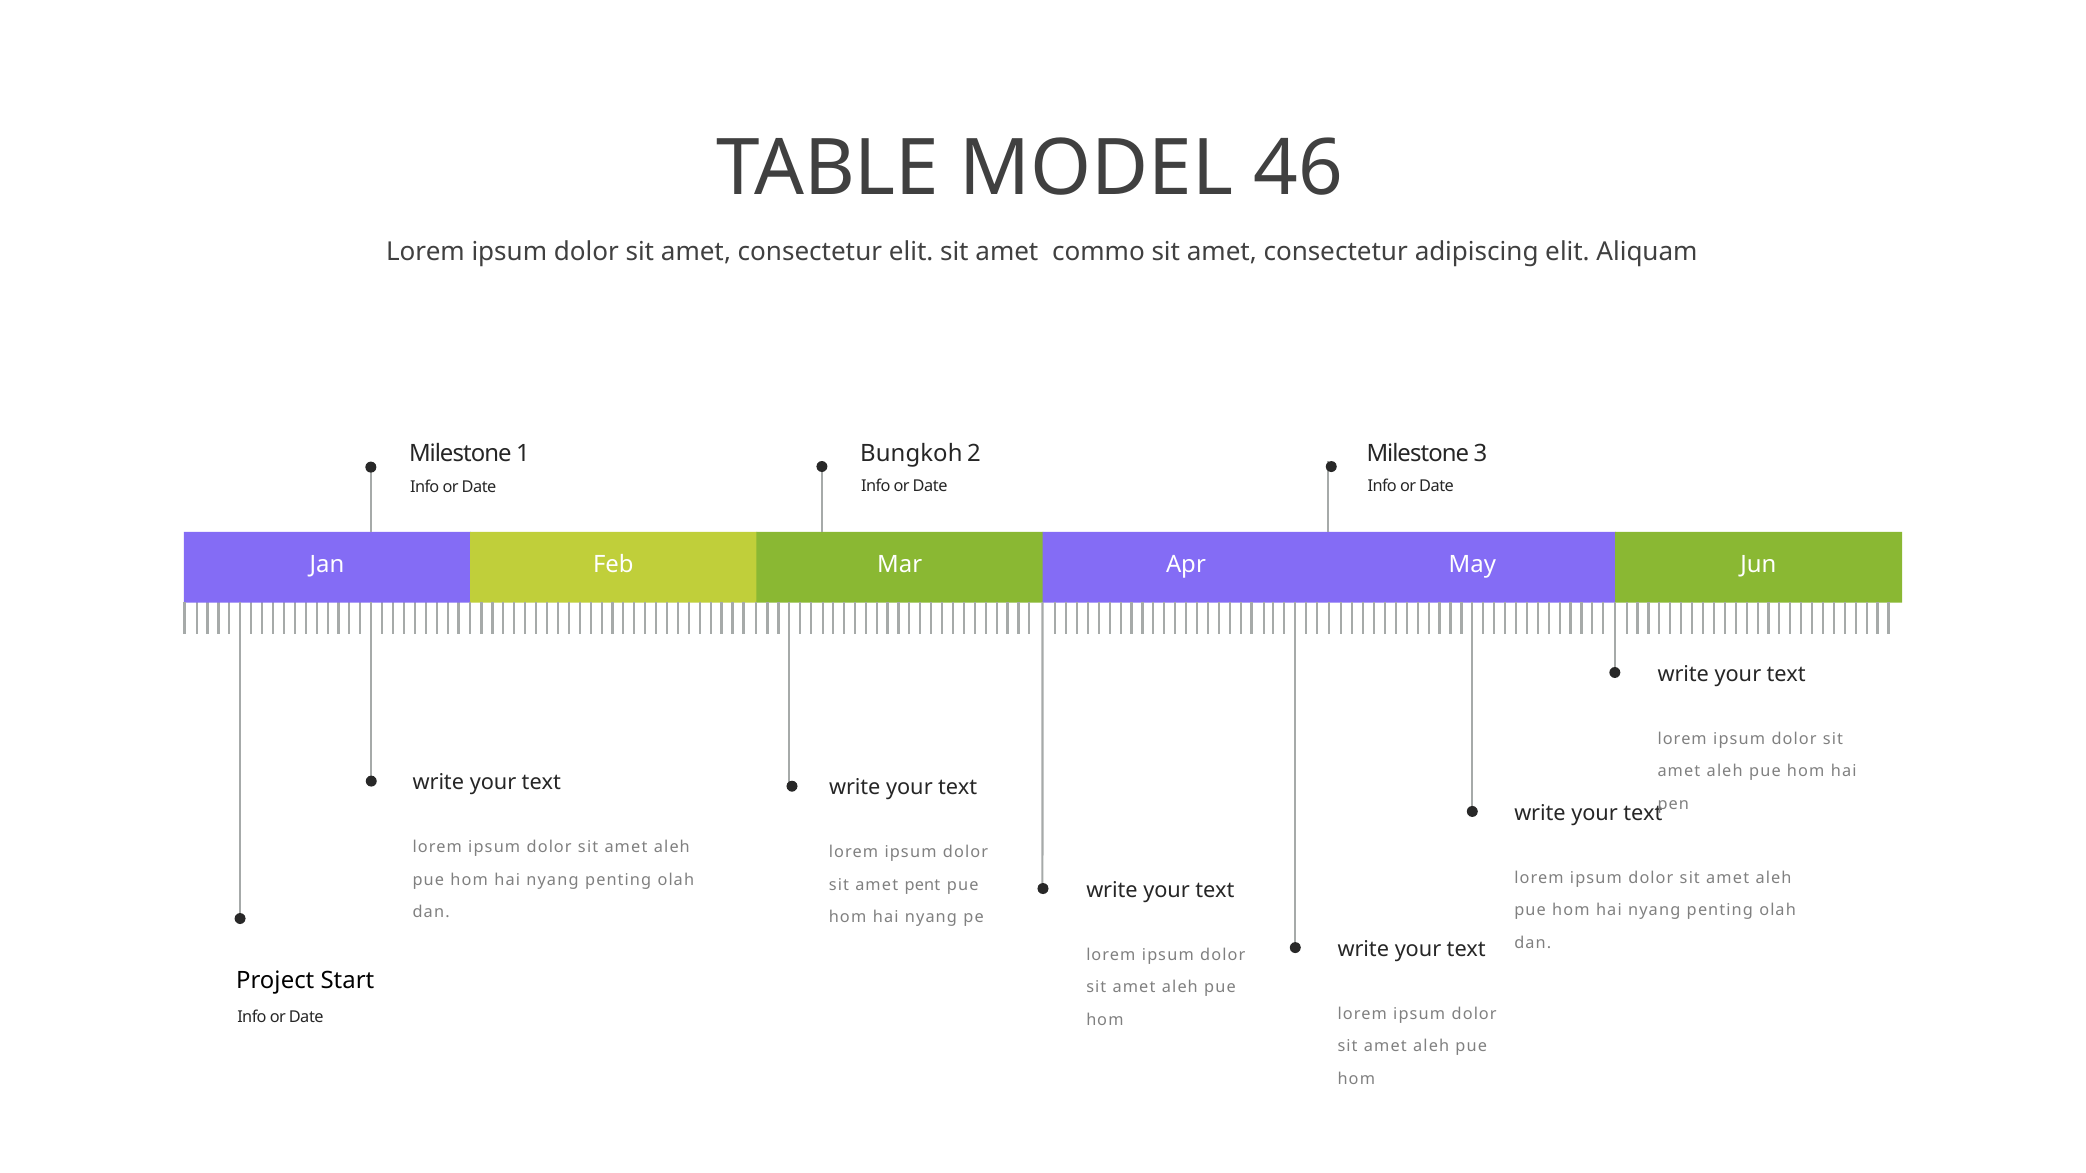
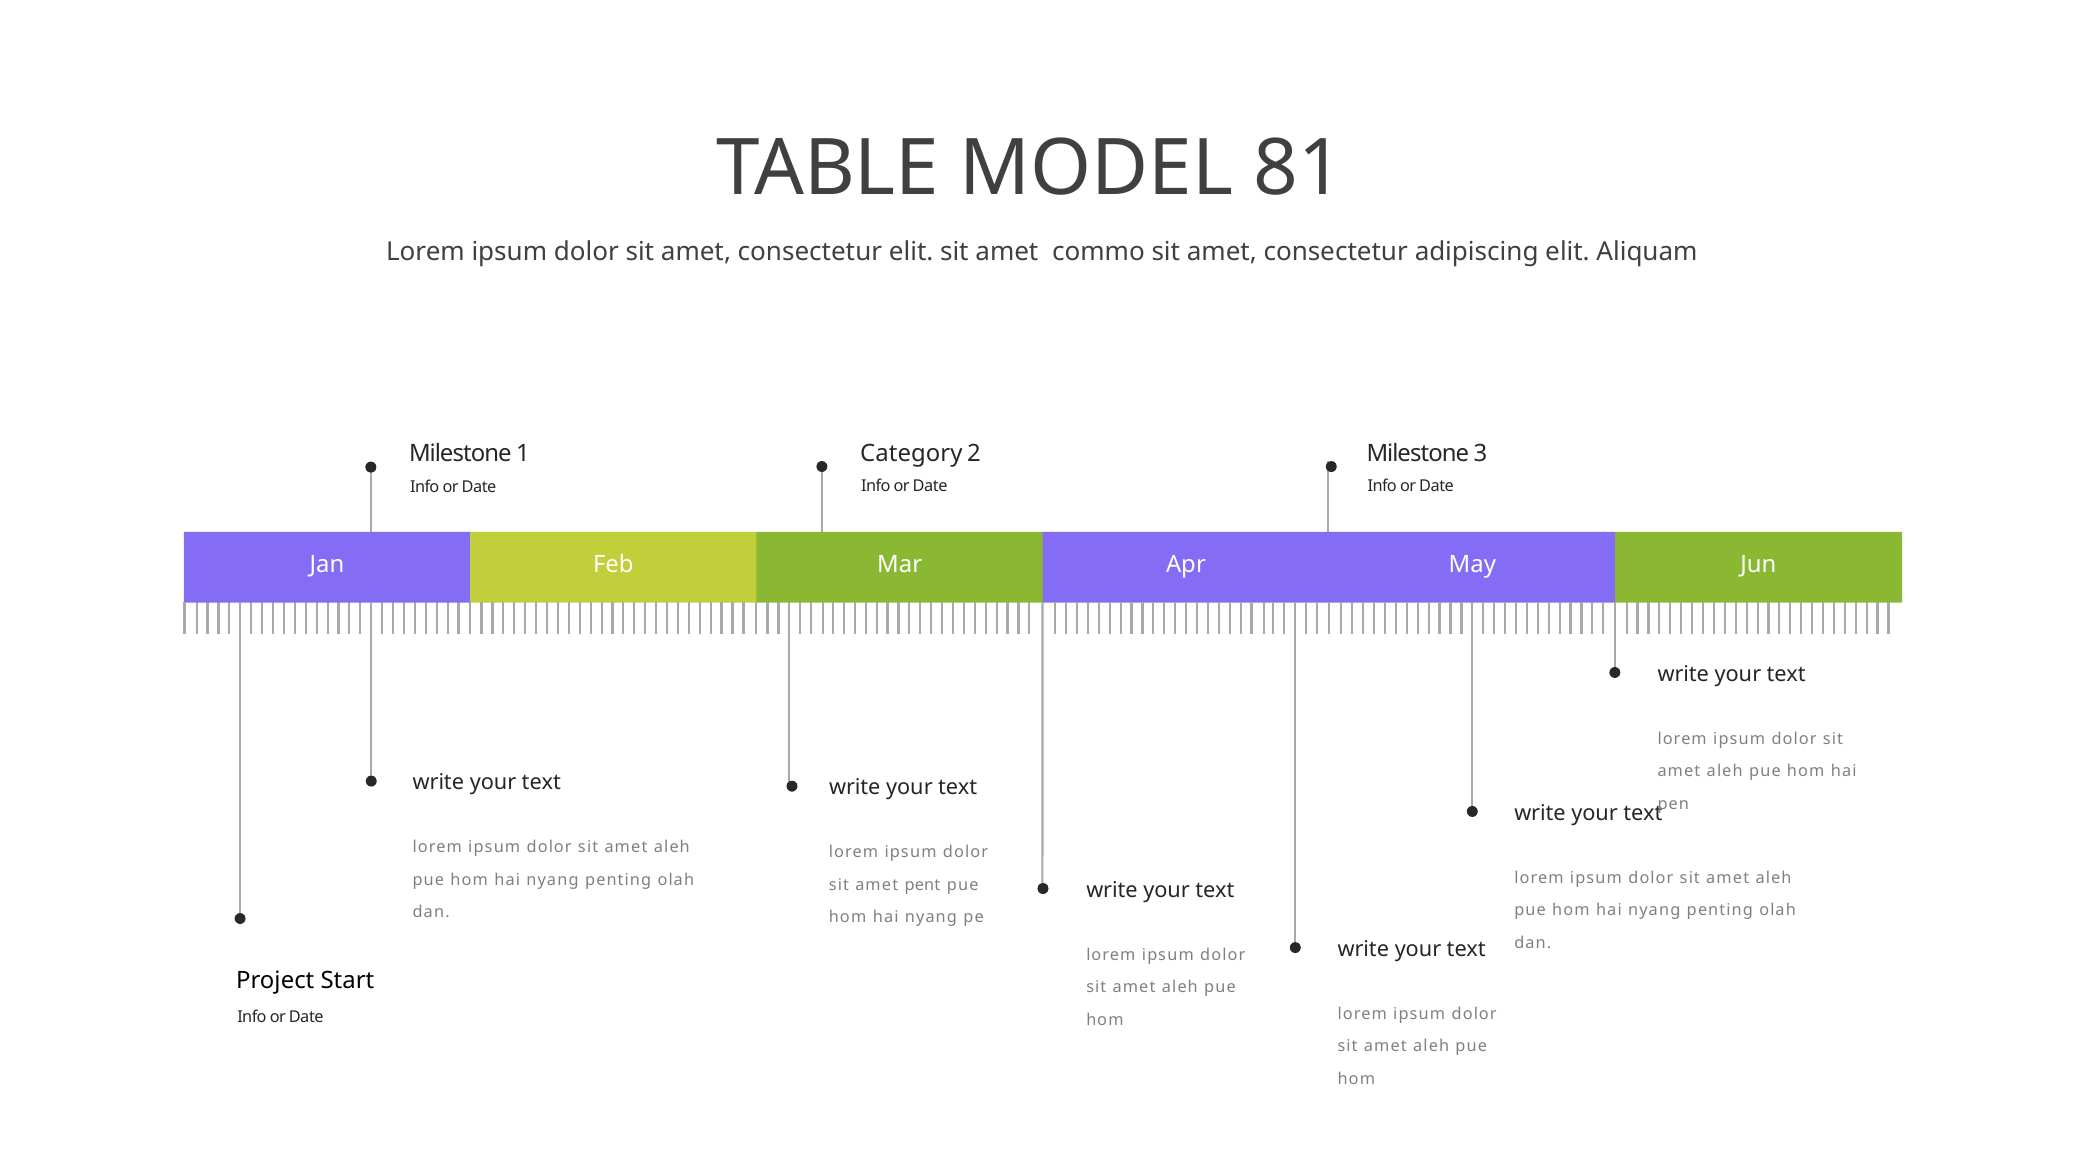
46: 46 -> 81 (1298, 169)
Bungkoh: Bungkoh -> Category (911, 453)
